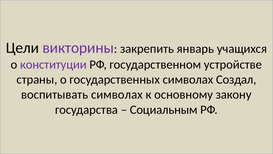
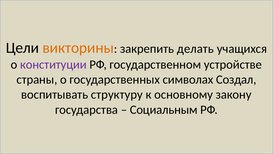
викторины colour: purple -> orange (78, 48)
январь: январь -> делать (195, 49)
воспитывать символах: символах -> структуру (117, 94)
